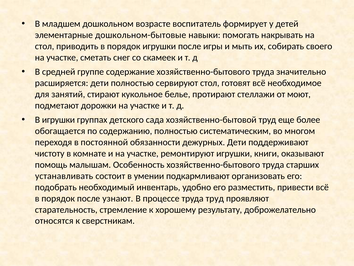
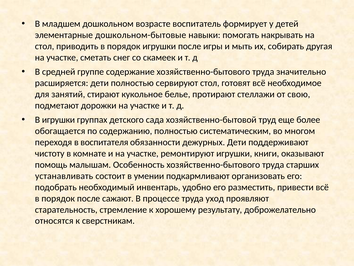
своего: своего -> другая (319, 46)
моют: моют -> свою (299, 94)
постоянной: постоянной -> воспитателя (104, 142)
узнают: узнают -> сажают (118, 198)
труда труд: труд -> уход (215, 198)
